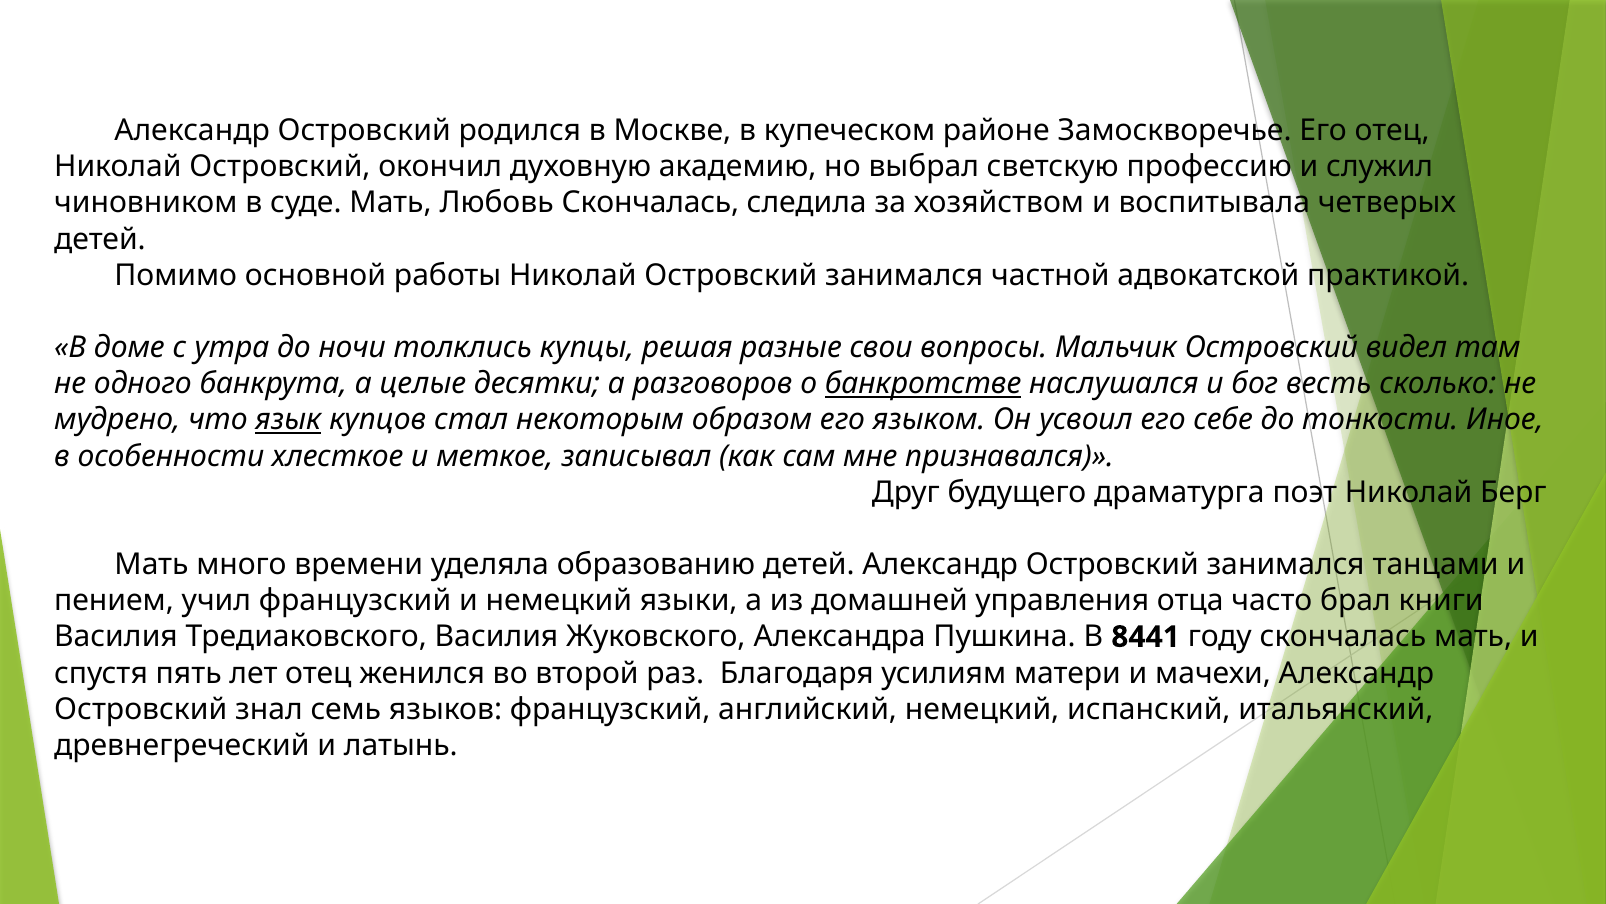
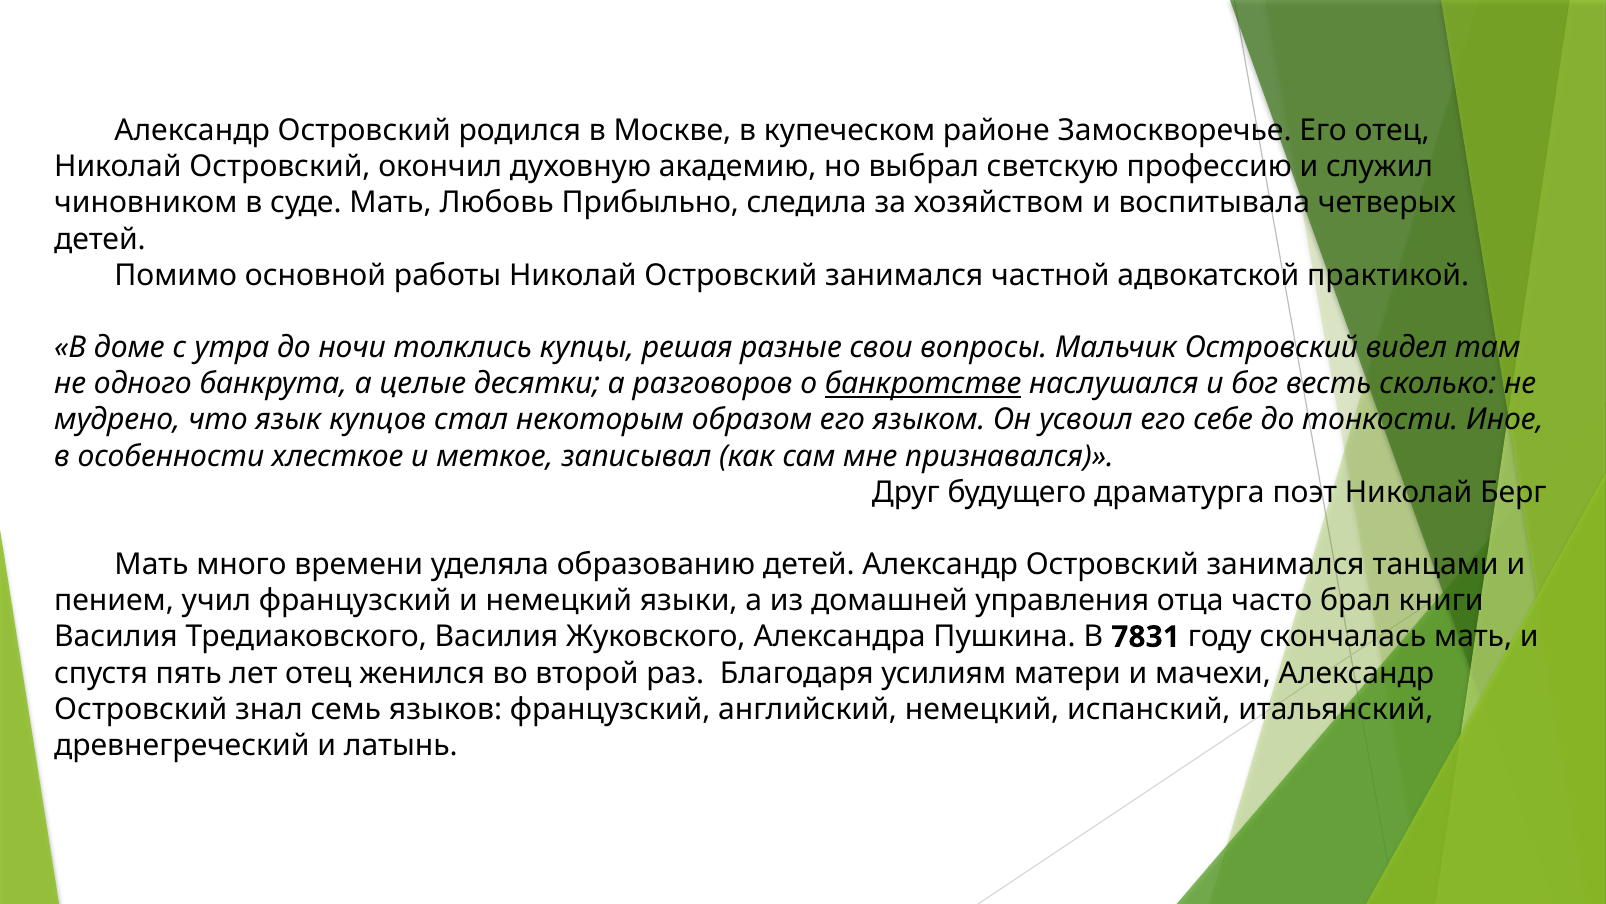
Любовь Скончалась: Скончалась -> Прибыльно (650, 203)
язык underline: present -> none (288, 420)
8441: 8441 -> 7831 (1146, 636)
